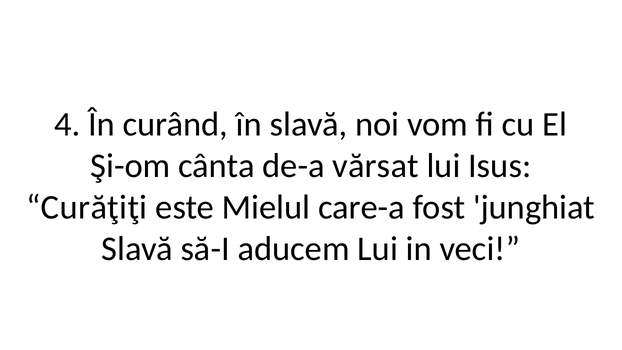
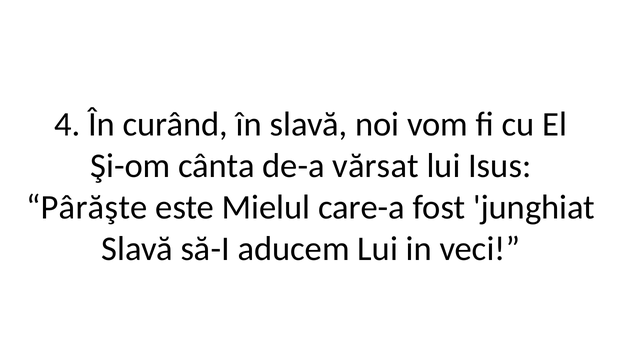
Curăţiţi: Curăţiţi -> Pârăşte (87, 207)
